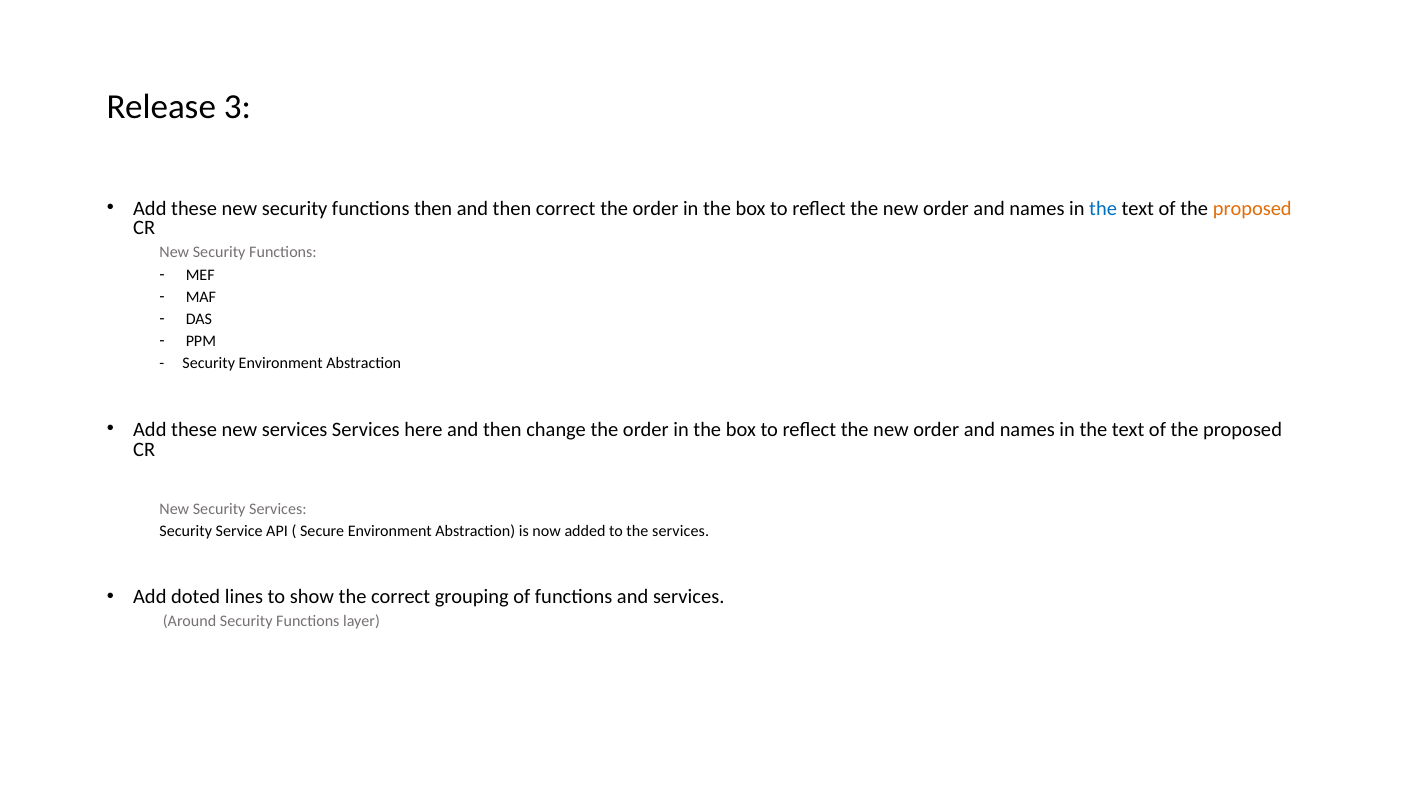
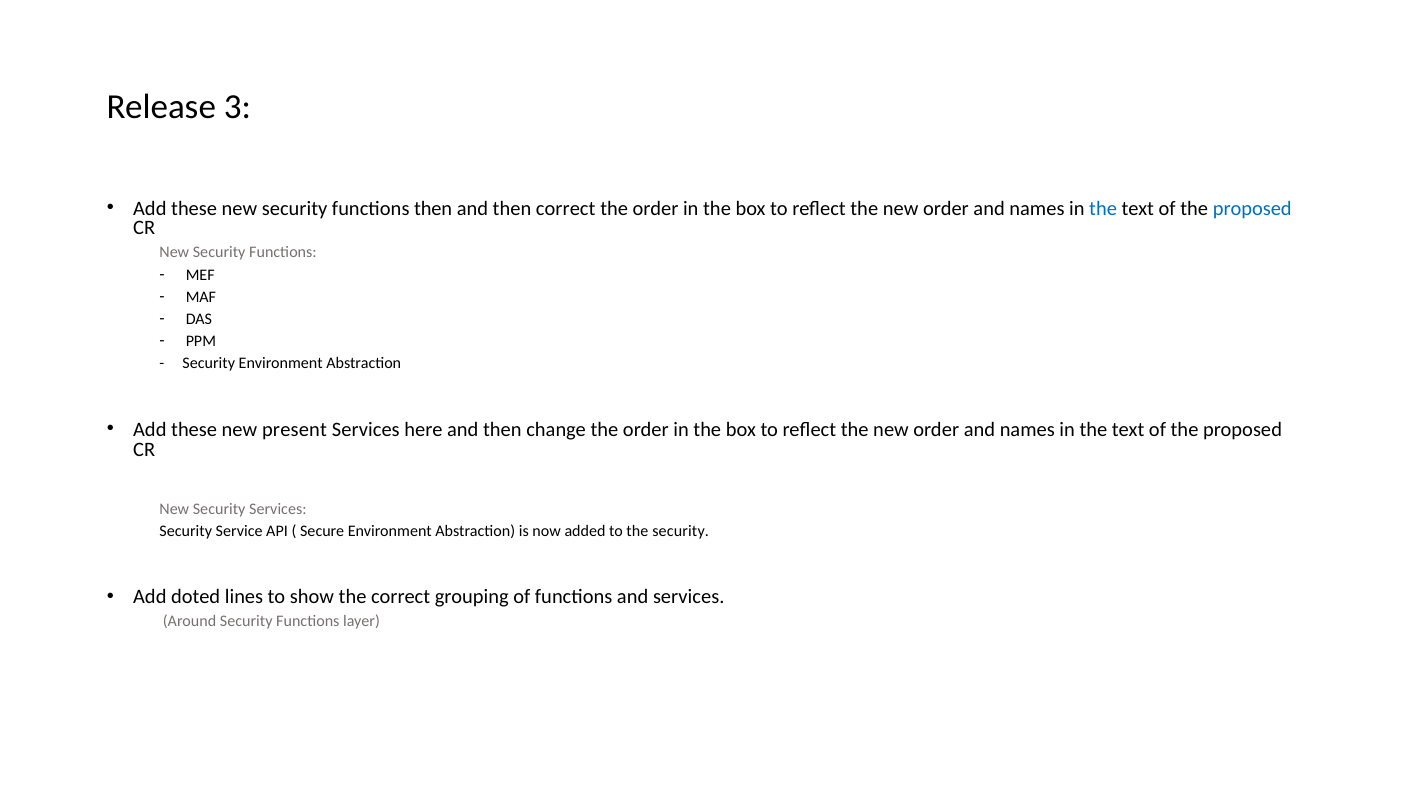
proposed colour: orange -> blue (1252, 208)
new services: services -> present (295, 429)
the services: services -> security (681, 531)
